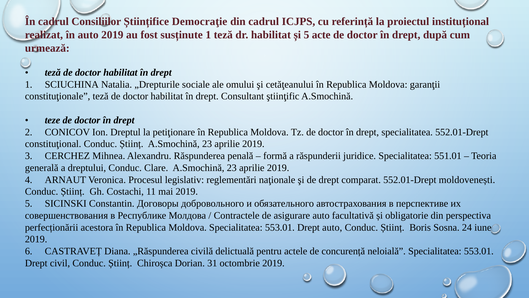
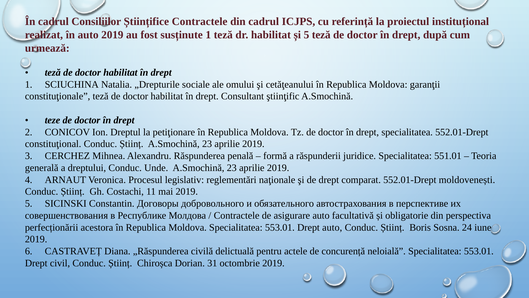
Științifice Democraţie: Democraţie -> Contractele (200, 22)
5 acte: acte -> teză (321, 35)
Clare: Clare -> Unde (156, 168)
